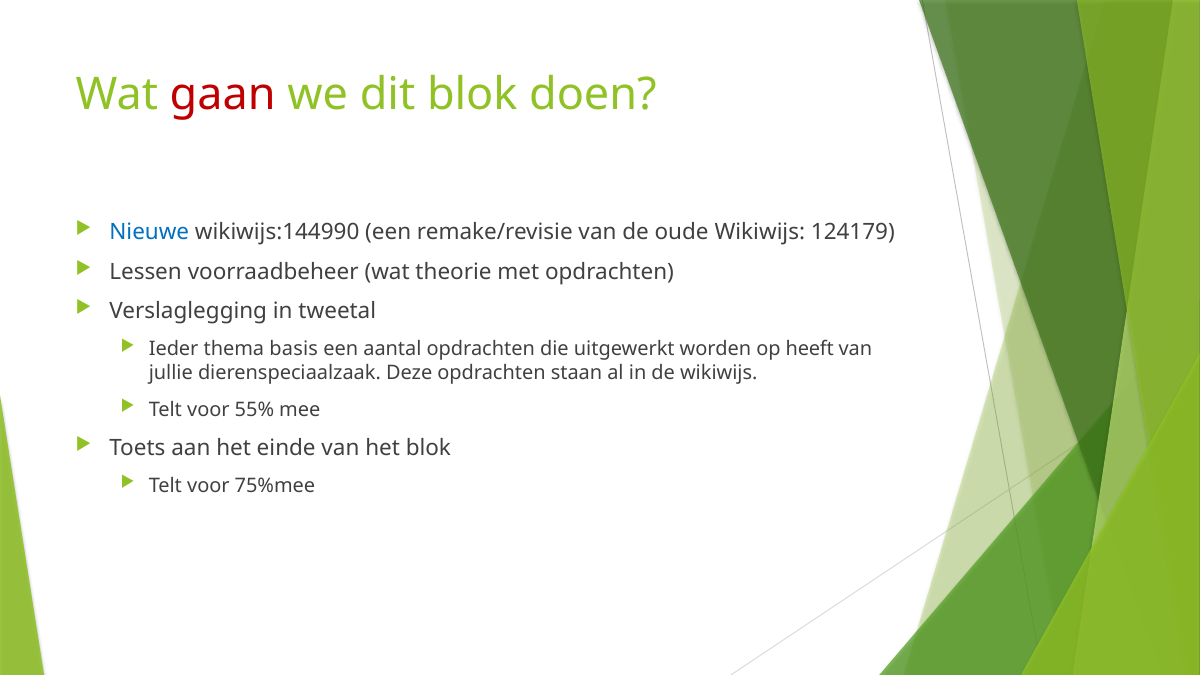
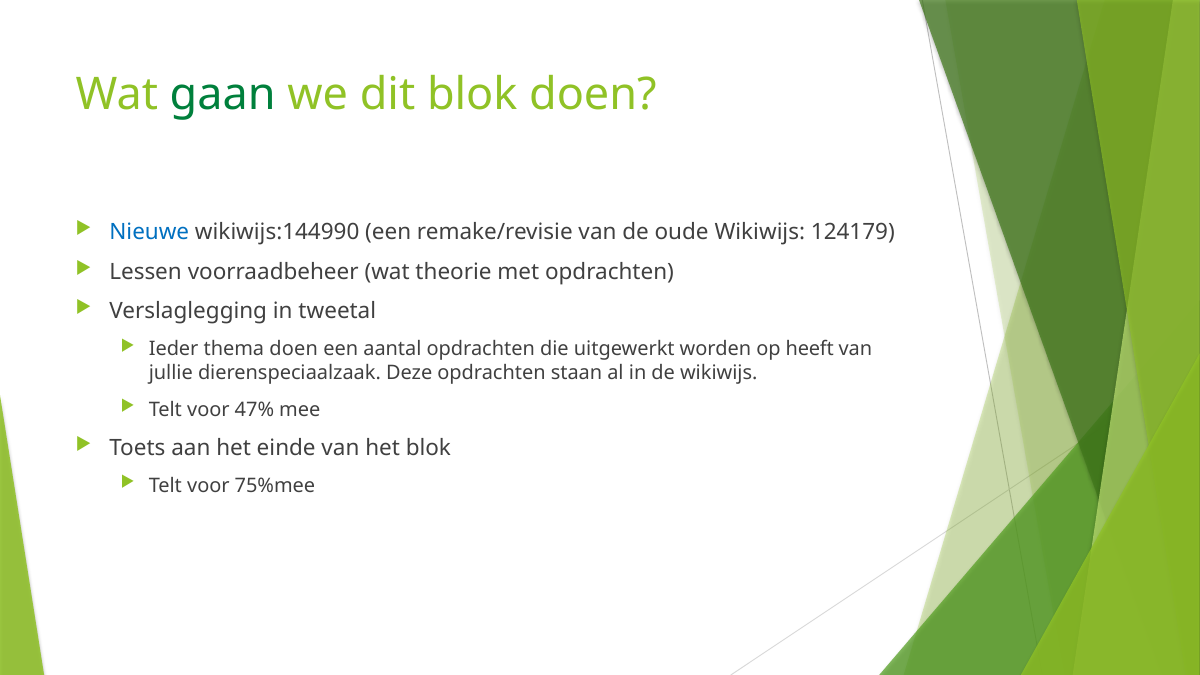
gaan colour: red -> green (223, 95)
thema basis: basis -> doen (294, 349)
55%: 55% -> 47% (254, 410)
